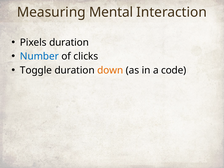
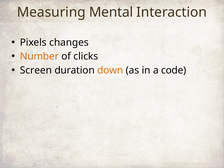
Pixels duration: duration -> changes (69, 42)
Number colour: blue -> orange (39, 56)
Toggle: Toggle -> Screen (36, 70)
